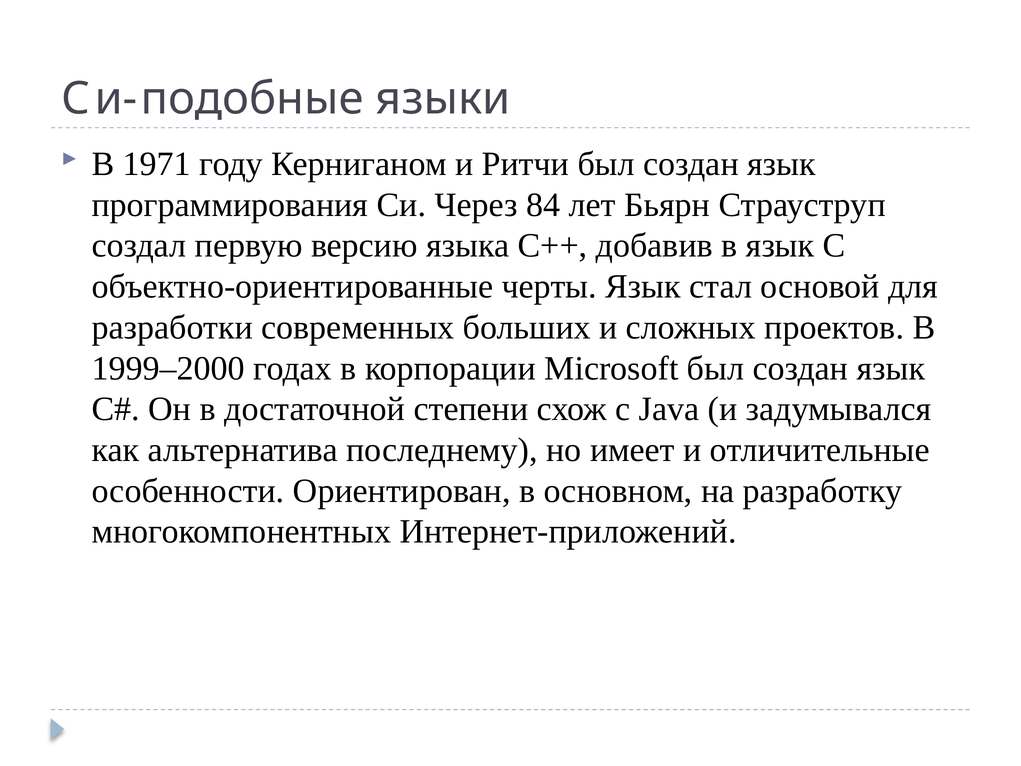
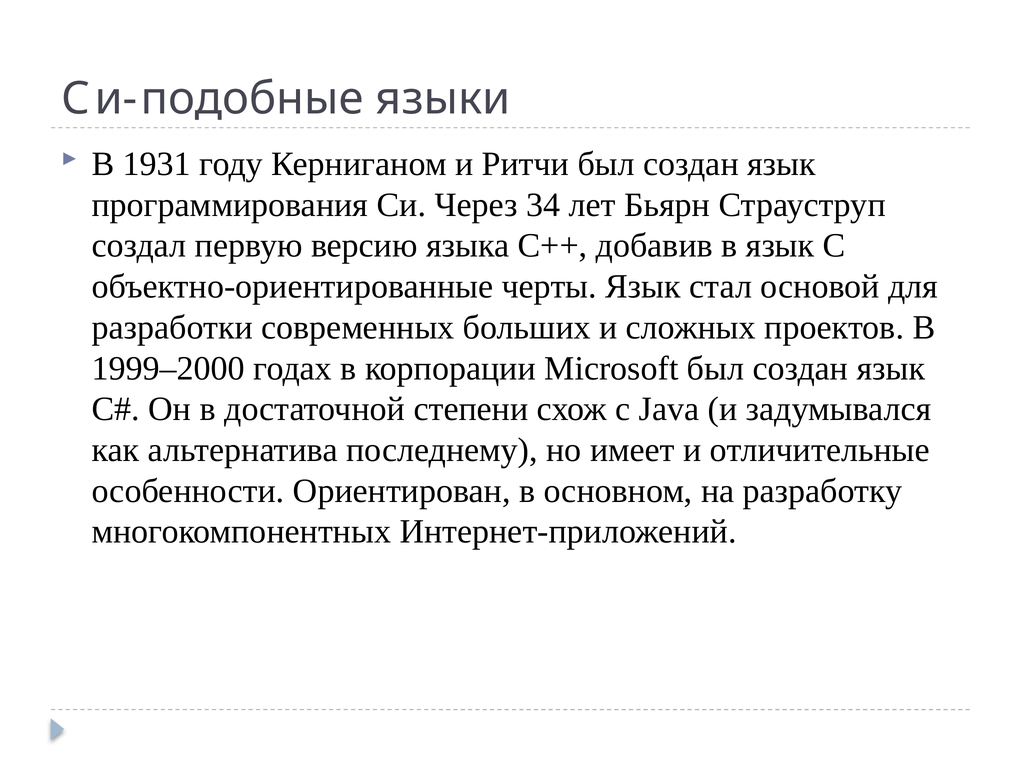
1971: 1971 -> 1931 (157, 164)
84: 84 -> 34 (543, 205)
